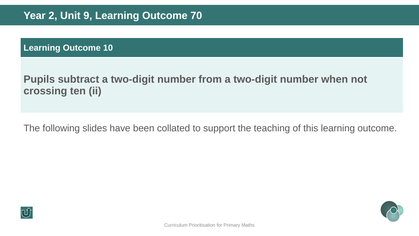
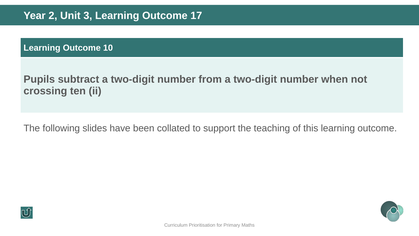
9: 9 -> 3 (88, 16)
70: 70 -> 17 (196, 16)
